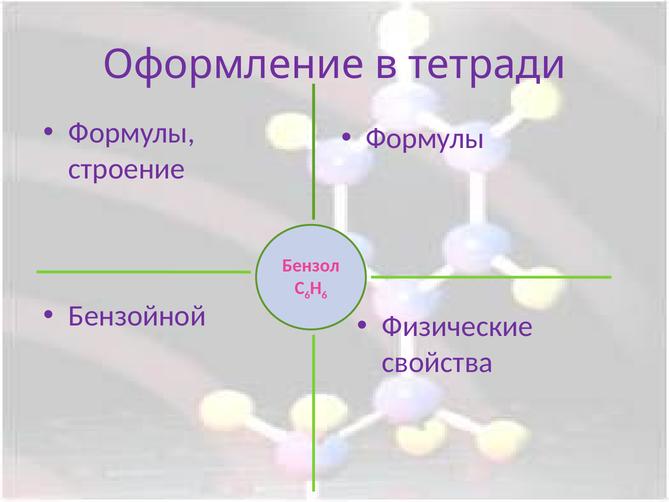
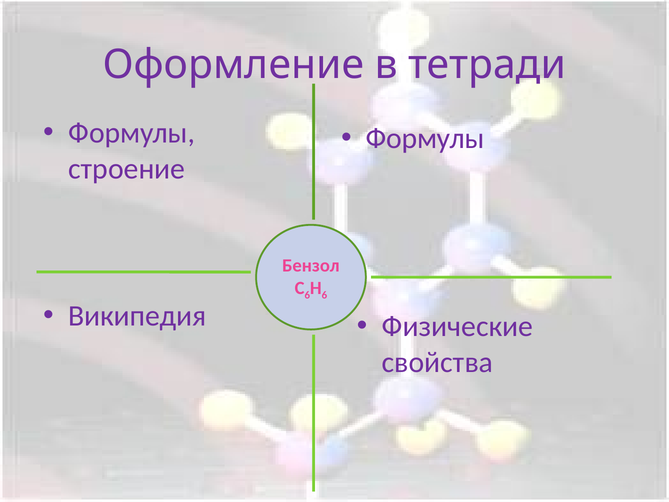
Бензойной: Бензойной -> Википедия (137, 316)
